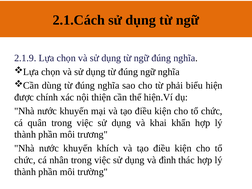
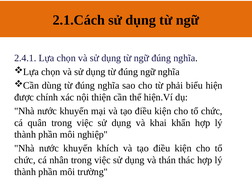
2.1.9: 2.1.9 -> 2.4.1 (25, 58)
trương: trương -> nghiệp (93, 135)
đình: đình -> thán (167, 160)
